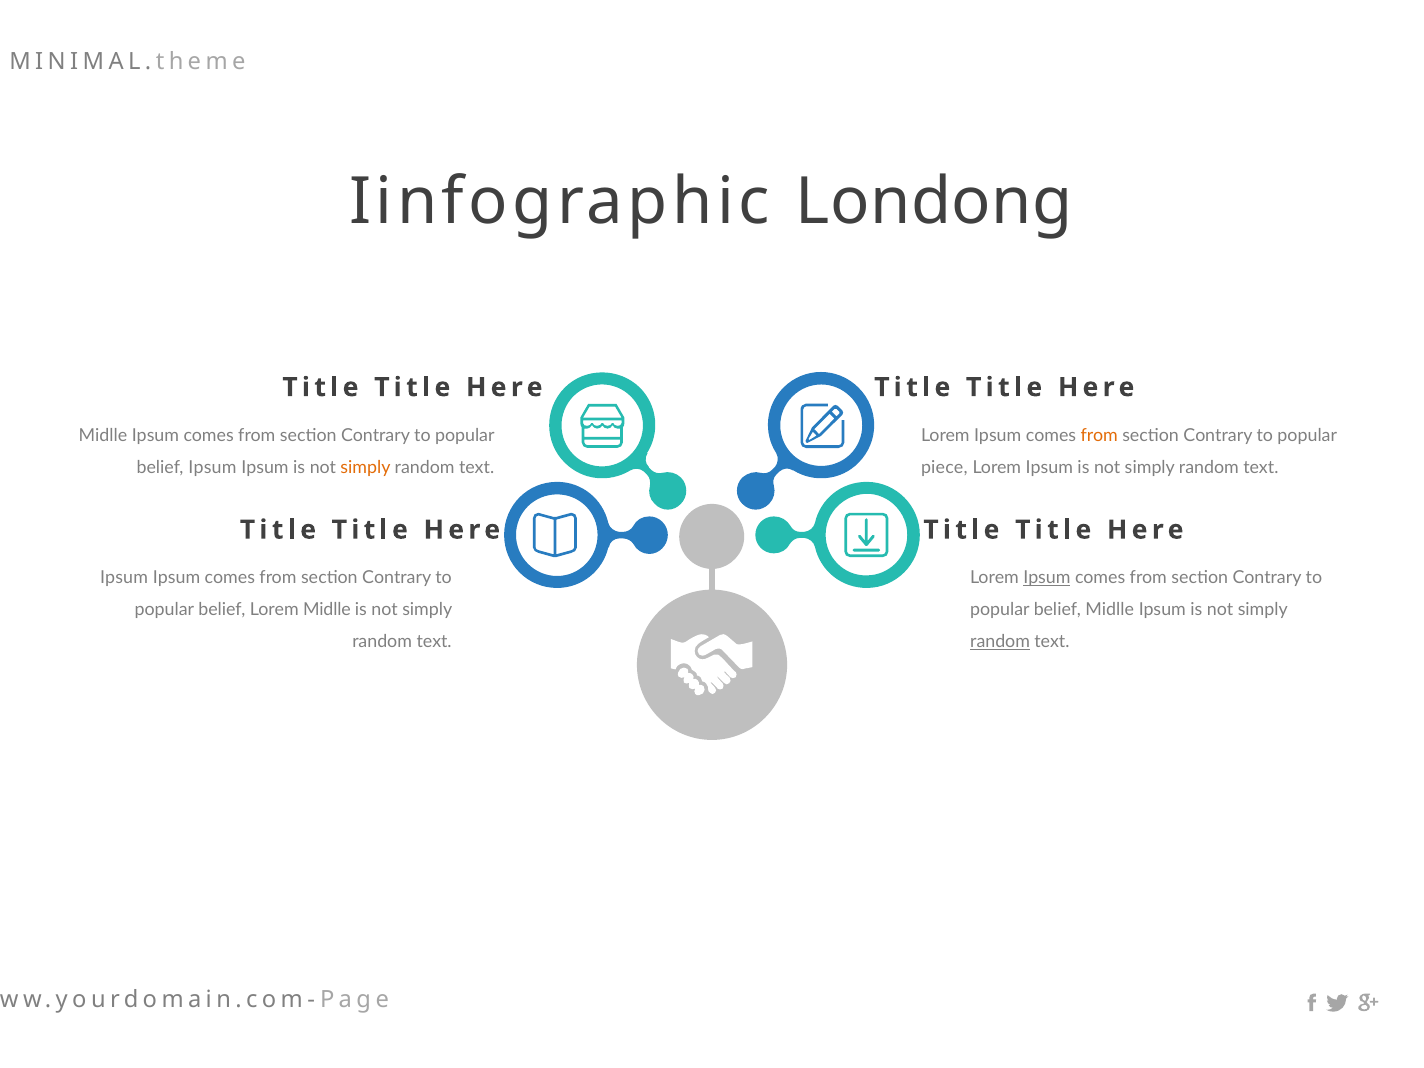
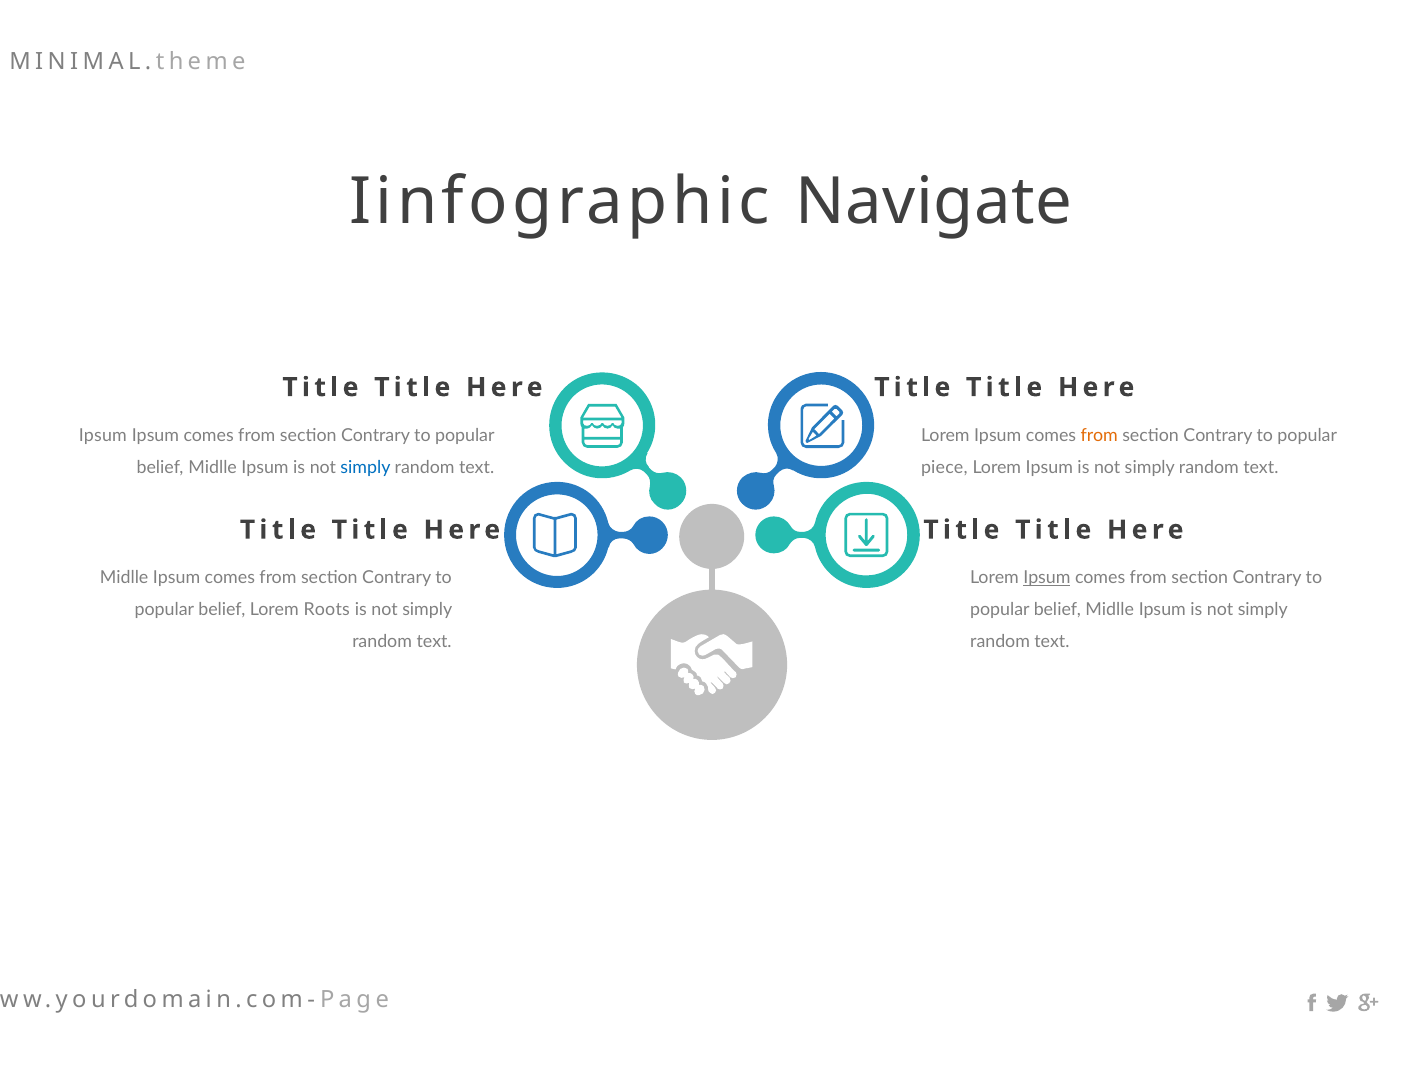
Londong: Londong -> Navigate (934, 202)
Midlle: Midlle -> Ipsum (103, 435)
Ipsum: Ipsum -> Midlle (213, 467)
simply colour: orange -> blue (365, 467)
Ipsum: Ipsum -> Midlle (124, 578)
Lorem Midlle: Midlle -> Roots (327, 610)
random underline: present -> none (1000, 642)
